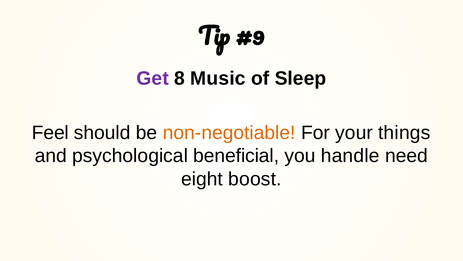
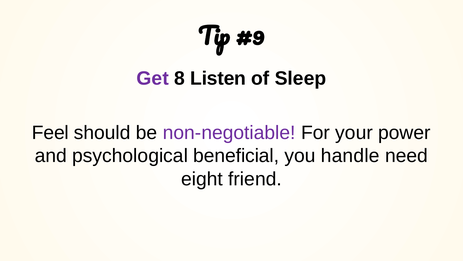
Music: Music -> Listen (218, 78)
non-negotiable colour: orange -> purple (229, 132)
things: things -> power (404, 132)
boost: boost -> friend (255, 179)
